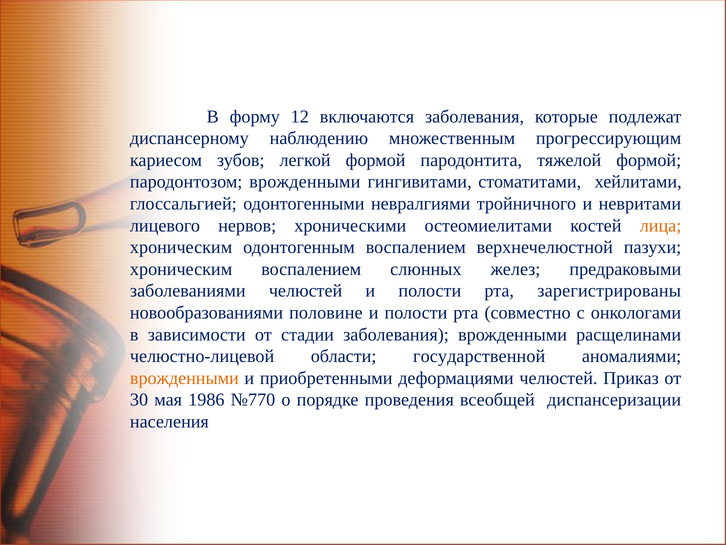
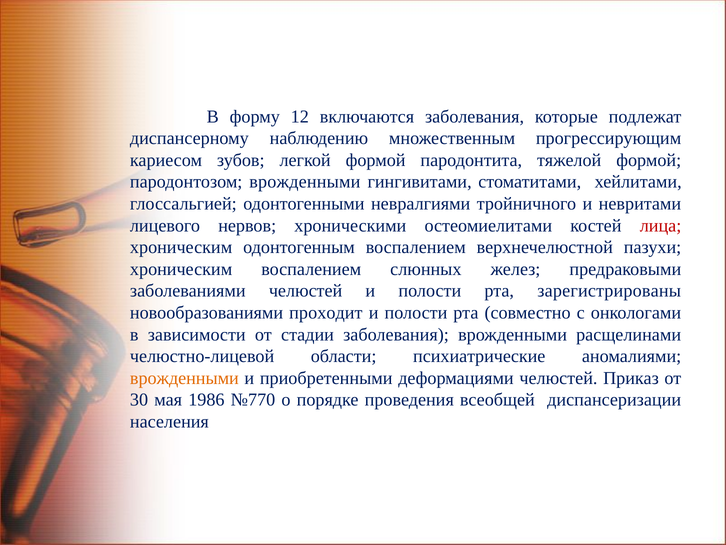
лица colour: orange -> red (661, 225)
половине: половине -> проходит (326, 312)
государственной: государственной -> психиатрические (479, 356)
